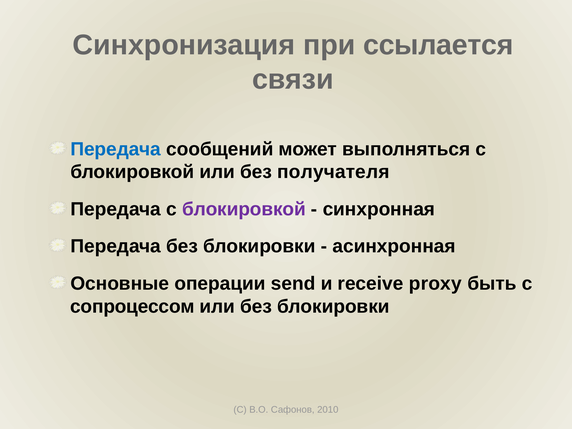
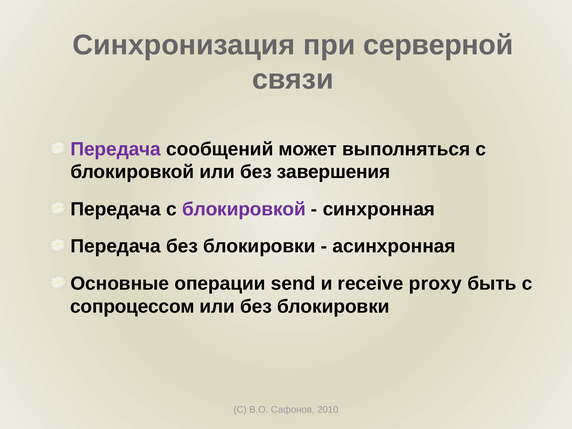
ссылается: ссылается -> серверной (438, 45)
Передача colour: blue -> purple (116, 149)
получателя: получателя -> завершения (334, 172)
